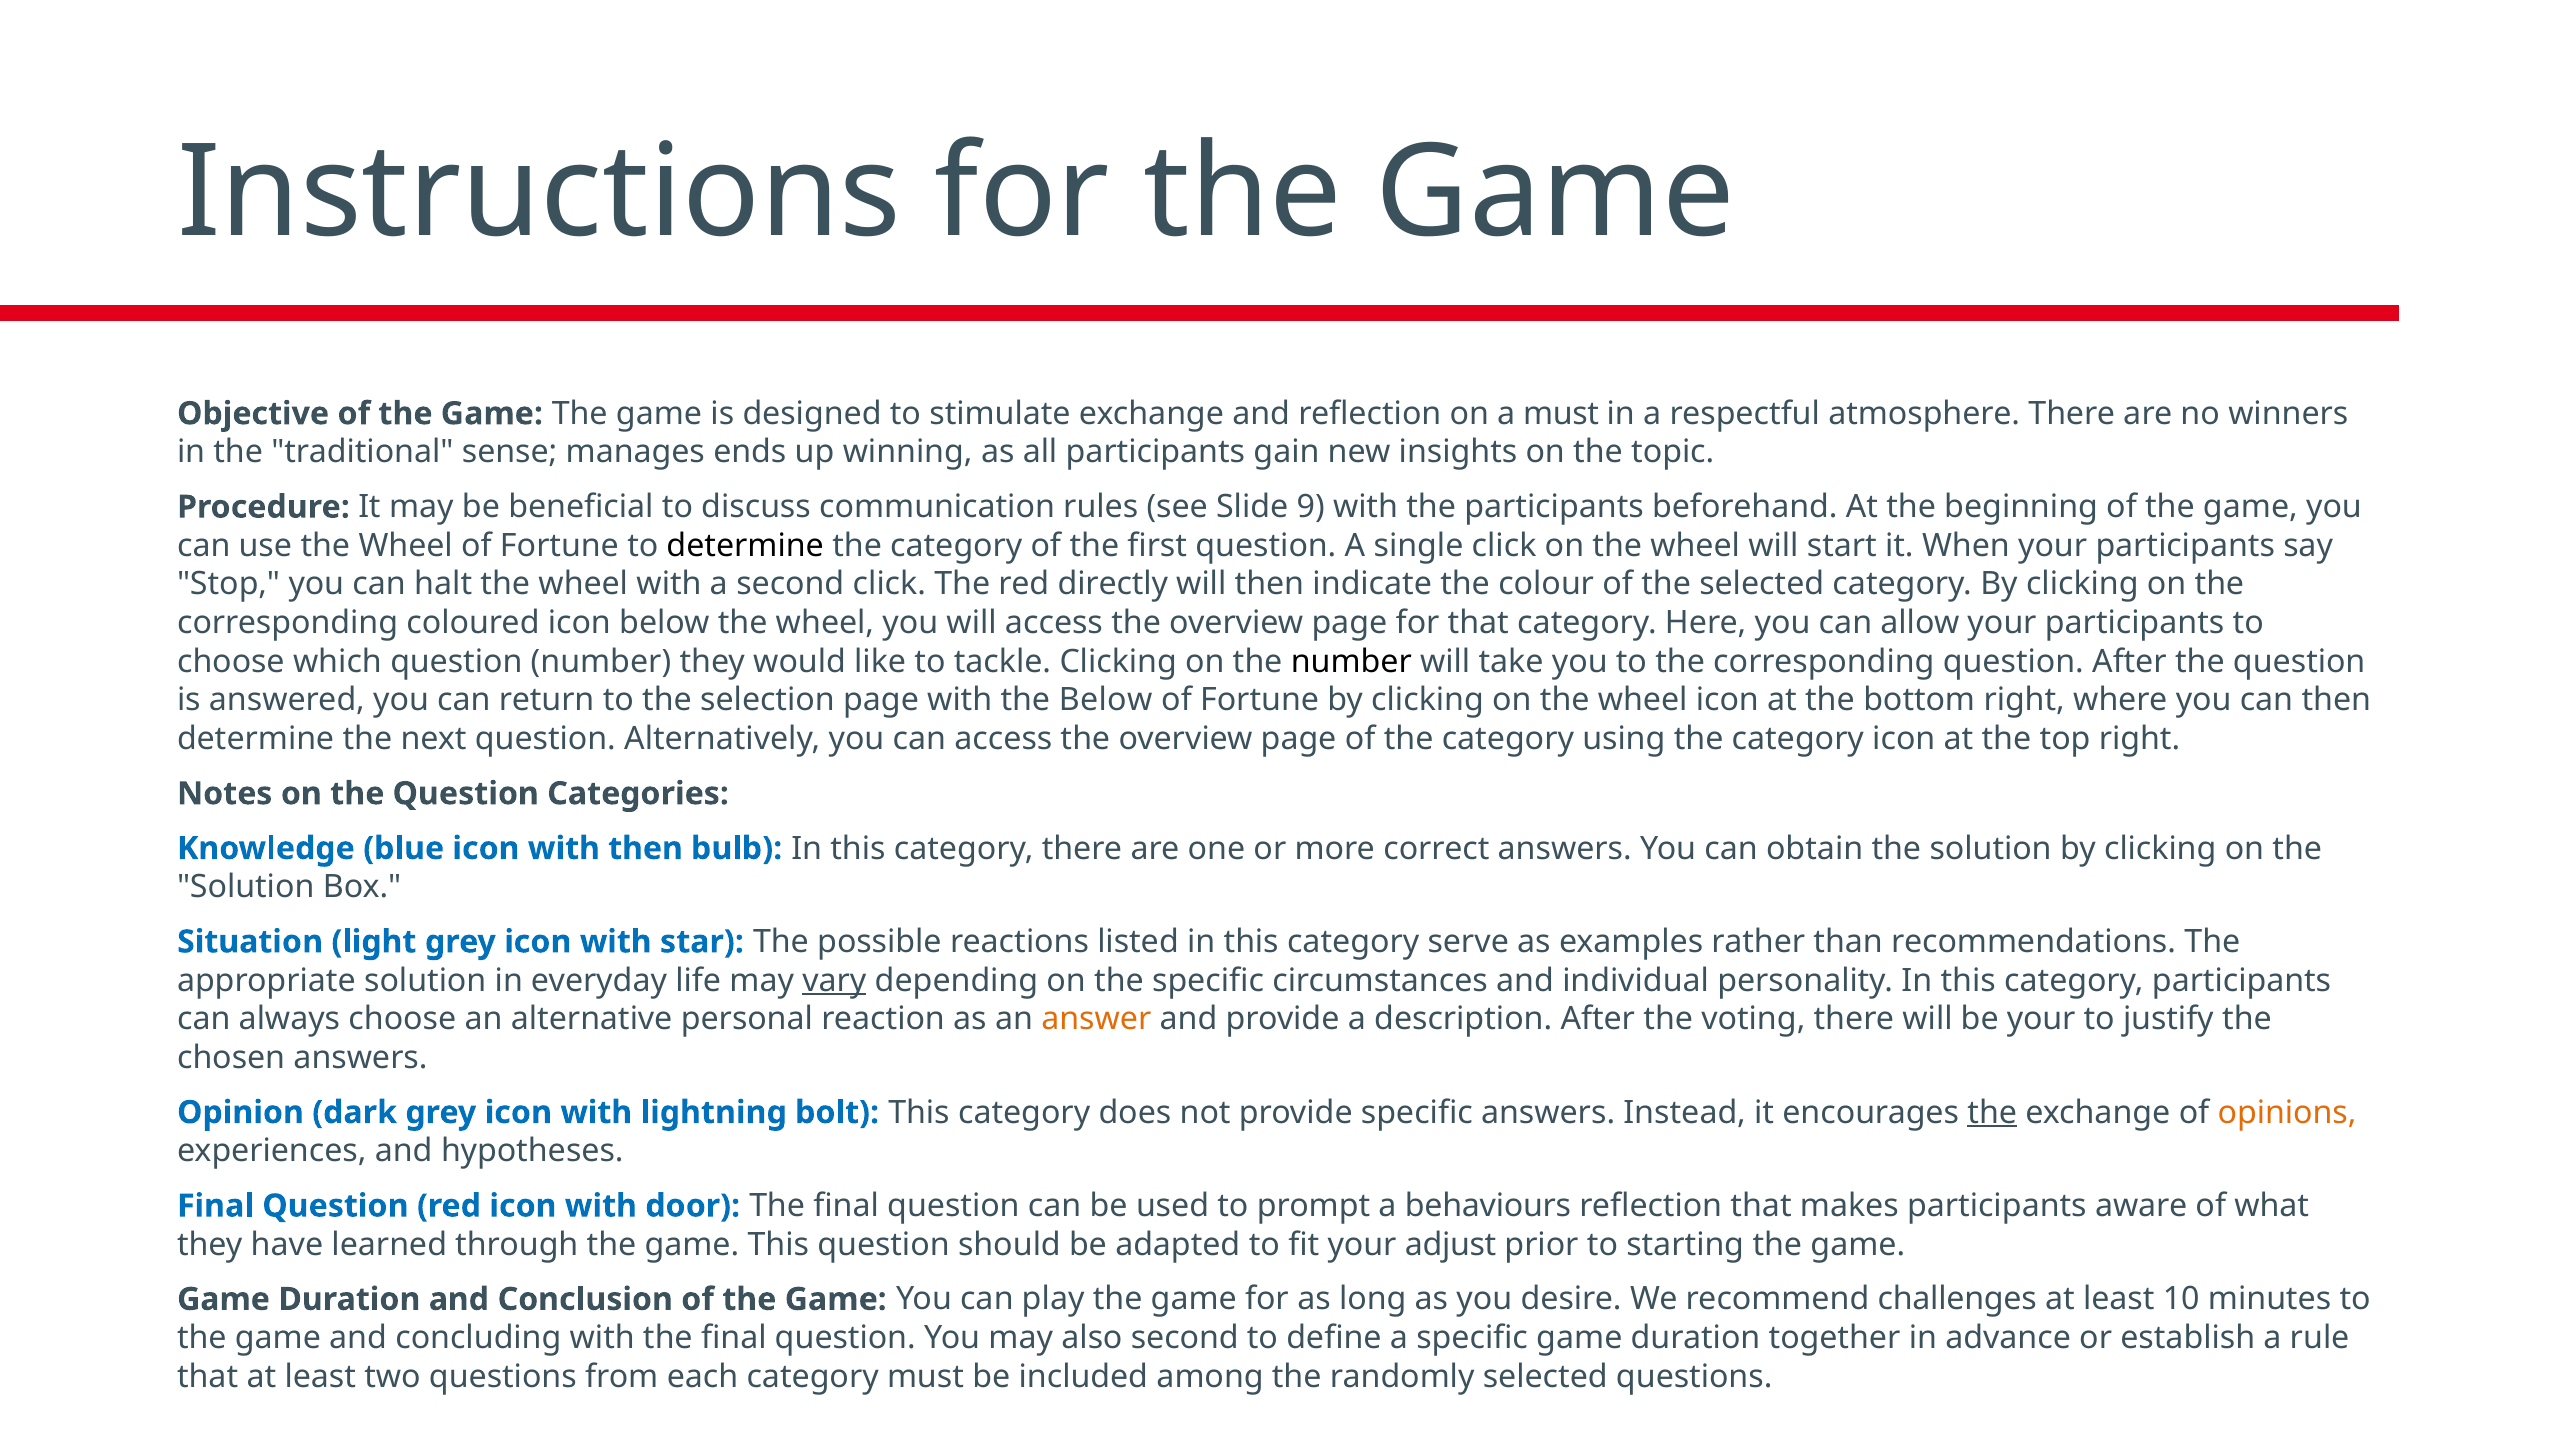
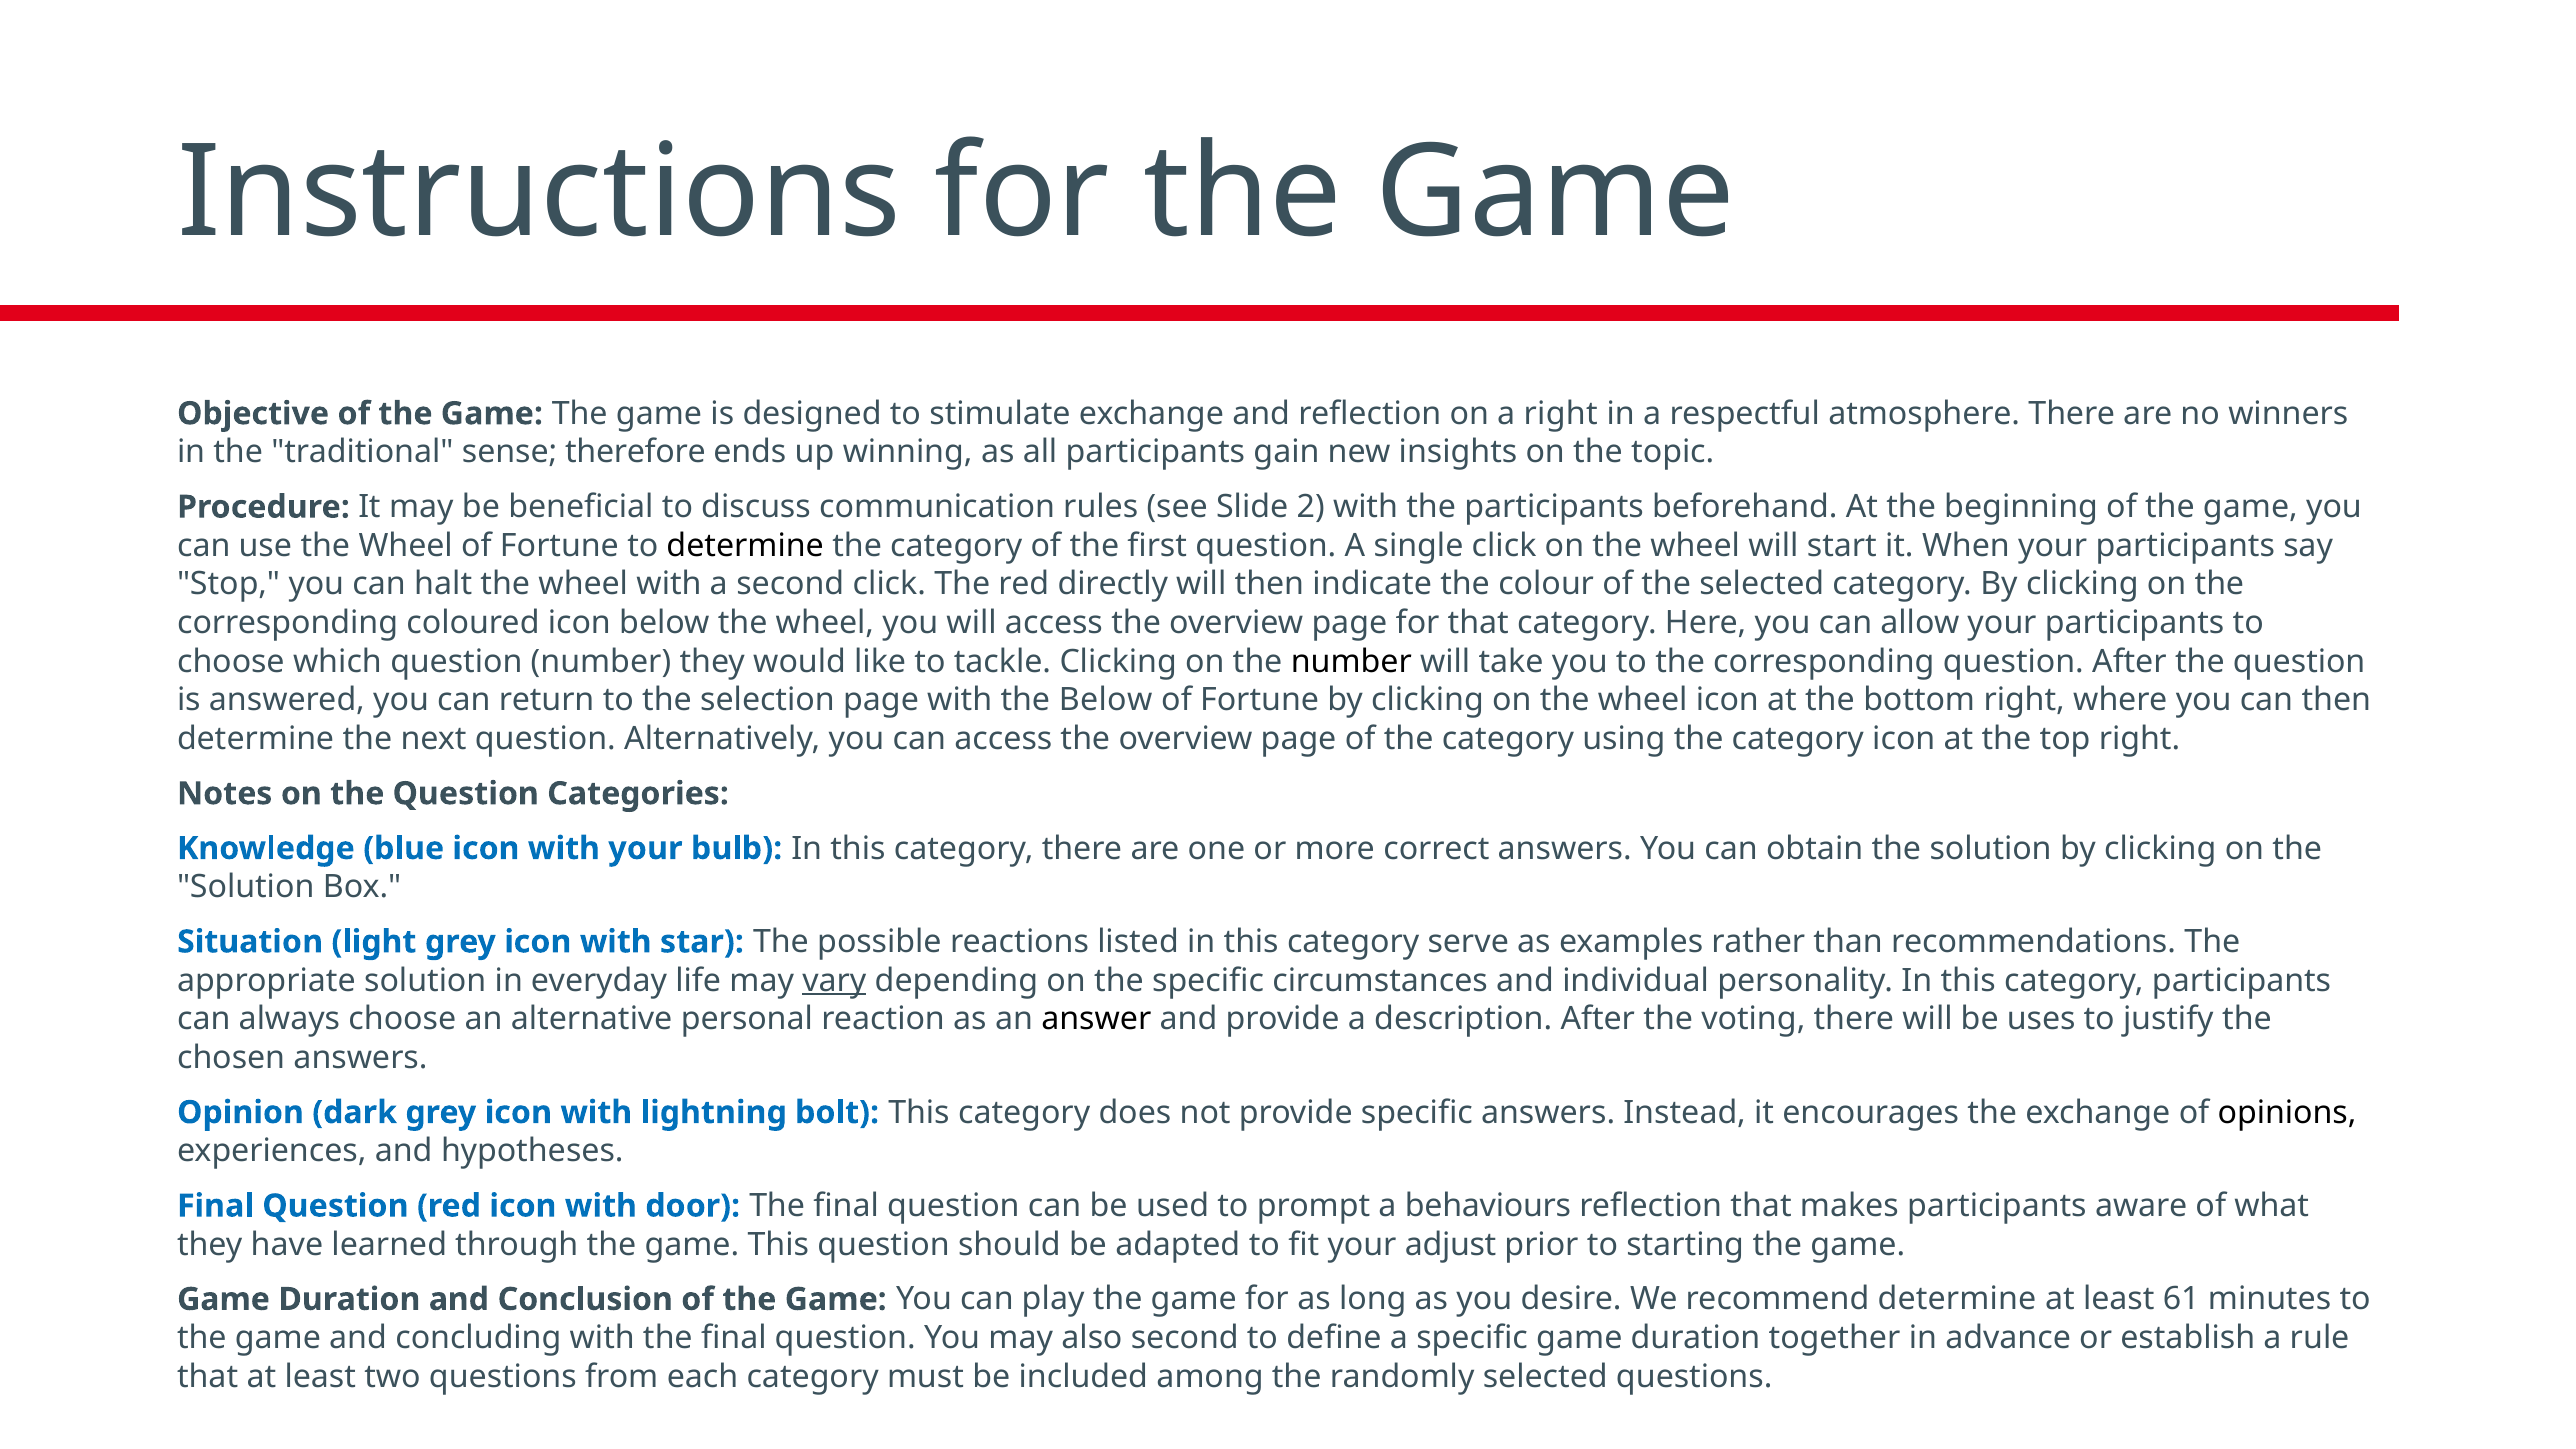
a must: must -> right (1561, 414)
manages: manages -> therefore (635, 452)
9: 9 -> 2 (1311, 507)
with then: then -> your (645, 848)
answer colour: orange -> black (1096, 1019)
be your: your -> uses (2041, 1019)
the underline: present -> none (1992, 1113)
opinions colour: orange -> black (2287, 1113)
recommend challenges: challenges -> determine (1957, 1299)
10: 10 -> 61 (2181, 1299)
